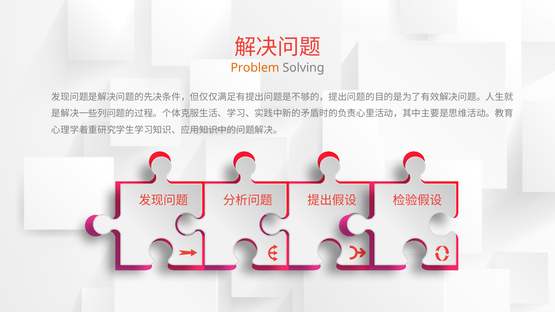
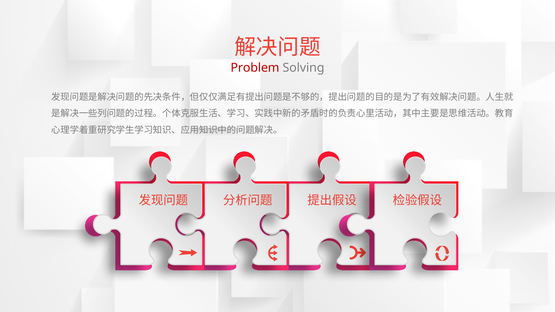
Problem colour: orange -> red (255, 68)
